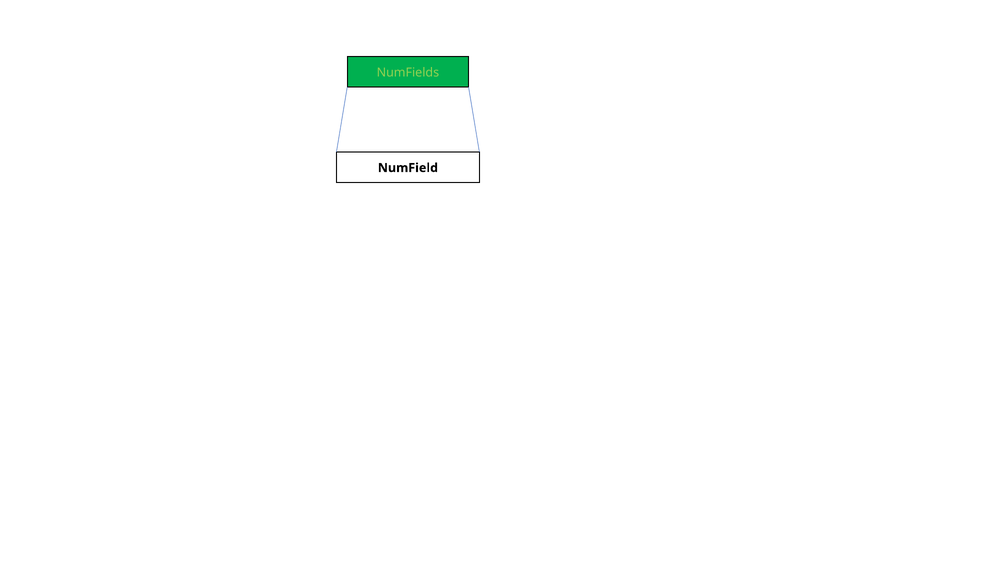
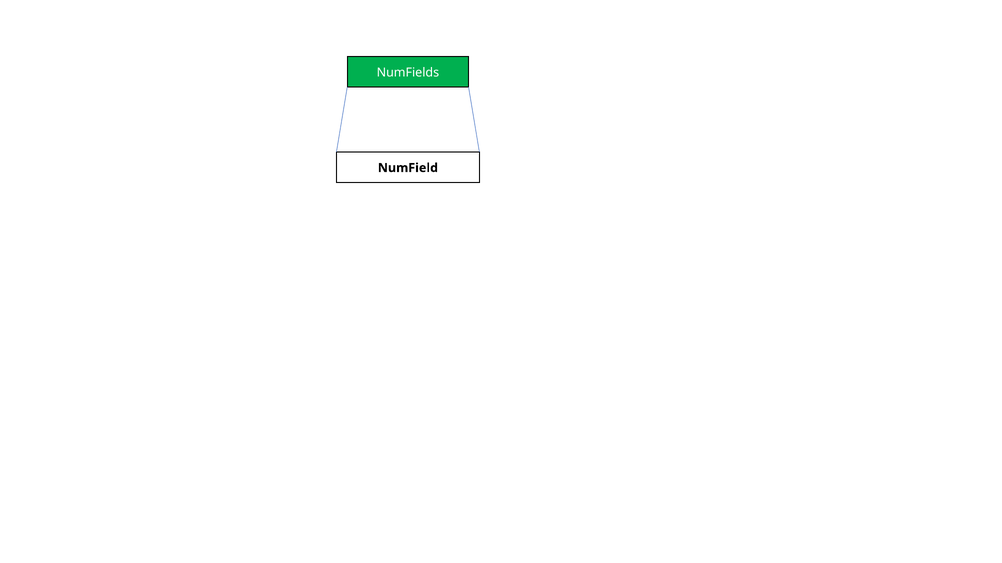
NumFields colour: light green -> white (408, 72)
